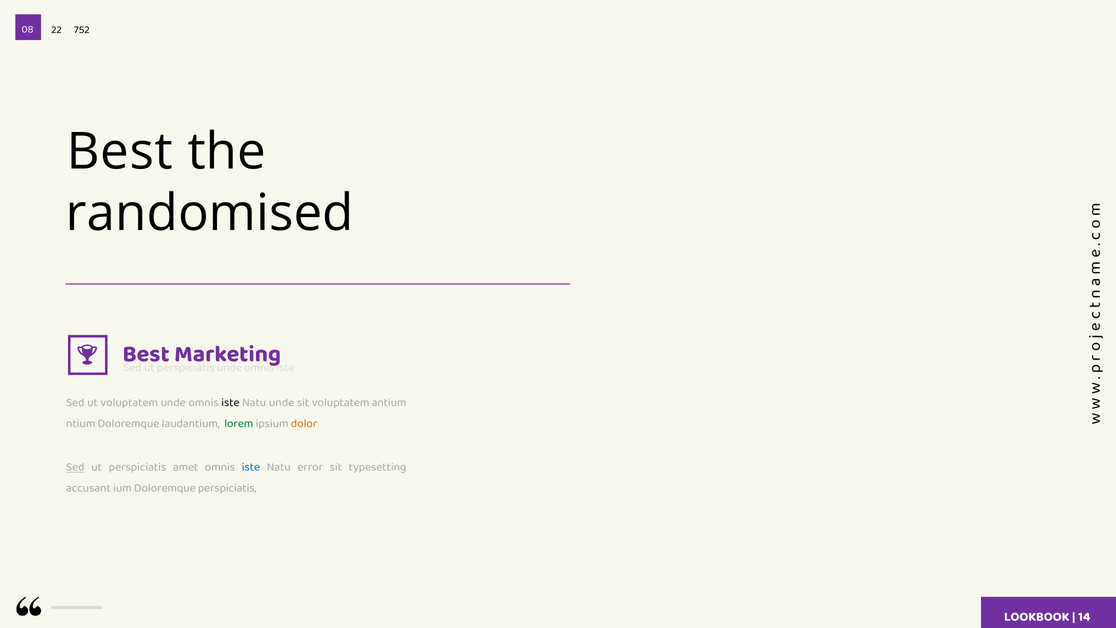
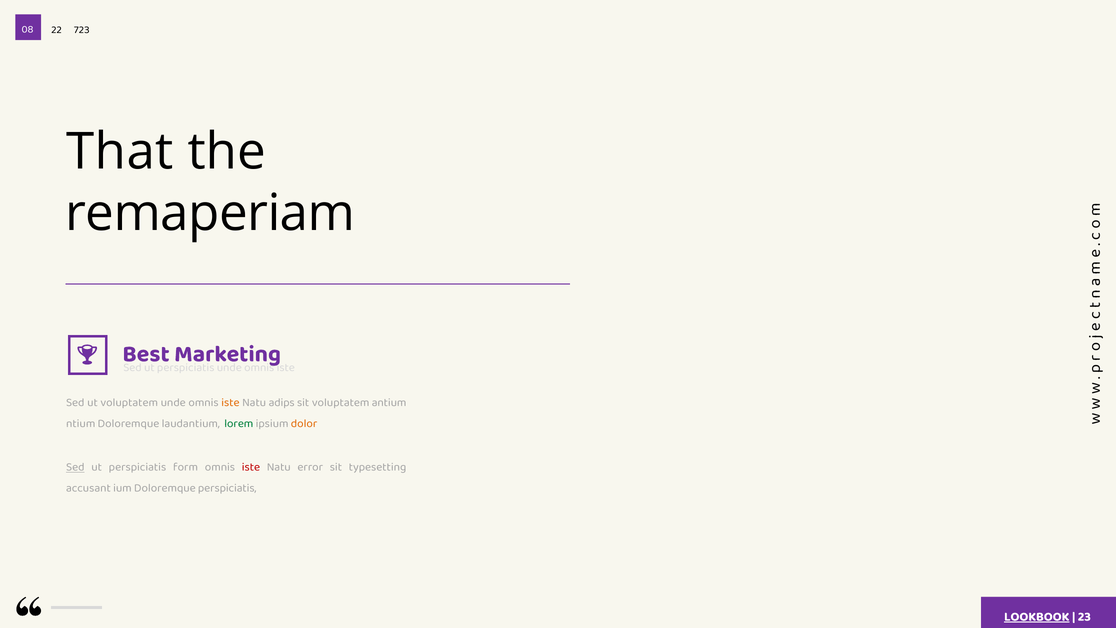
752: 752 -> 723 (82, 30)
Best: Best -> That (120, 152)
randomised: randomised -> remaperiam (210, 213)
iste colour: black -> orange (230, 402)
Natu unde: unde -> adips (282, 402)
amet: amet -> form (186, 467)
iste colour: blue -> red (251, 467)
LOOKBOOK underline: none -> present (1037, 616)
14: 14 -> 23 (1084, 616)
